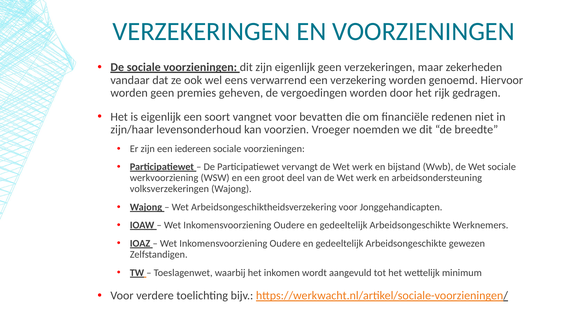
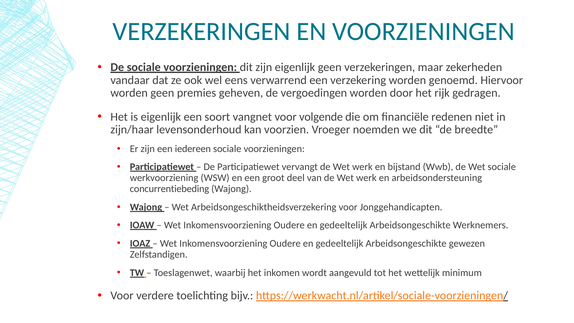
bevatten: bevatten -> volgende (321, 117)
volksverzekeringen: volksverzekeringen -> concurrentiebeding (169, 189)
